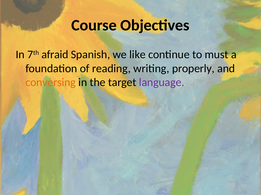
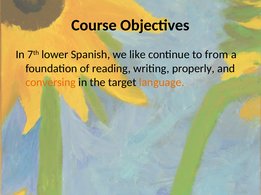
afraid: afraid -> lower (55, 55)
must: must -> from (216, 55)
language colour: purple -> orange (162, 83)
